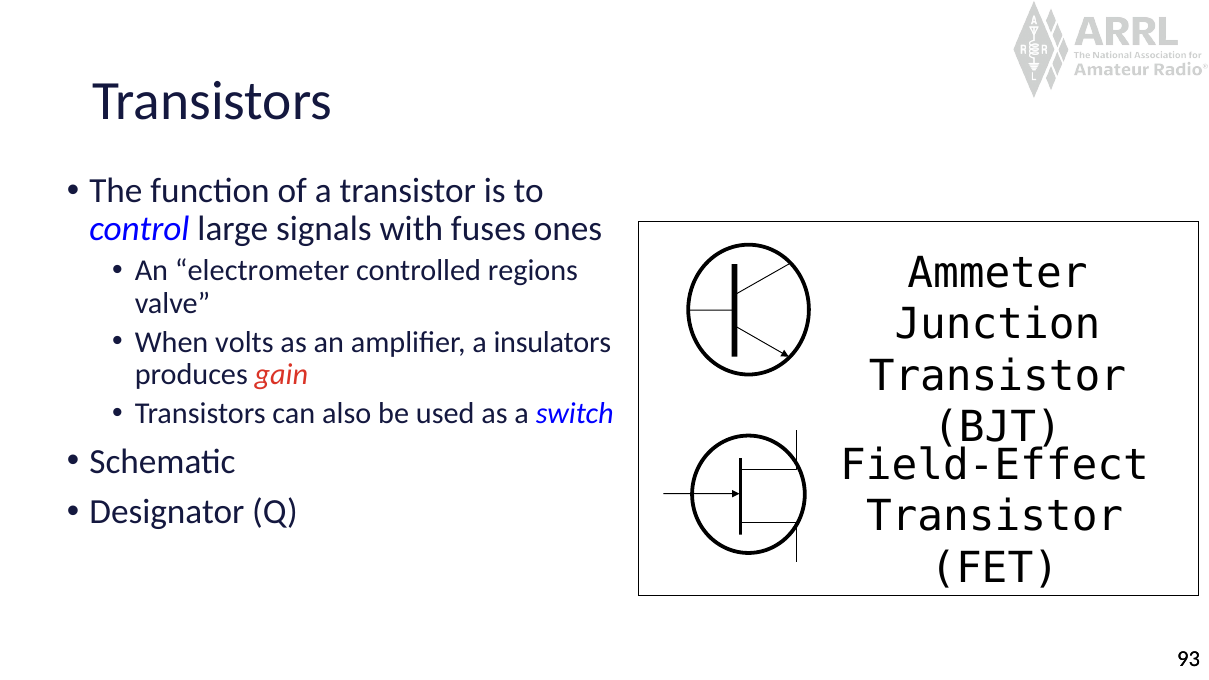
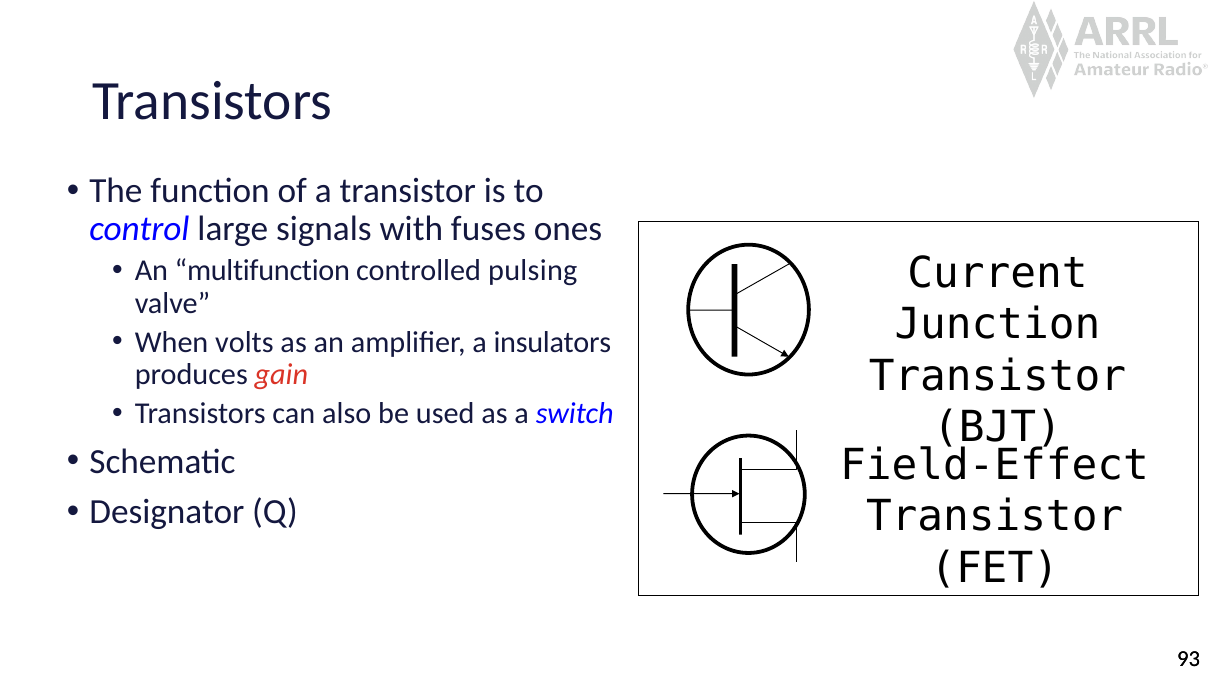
Ammeter: Ammeter -> Current (998, 273)
electrometer: electrometer -> multifunction (262, 271)
regions: regions -> pulsing (533, 271)
